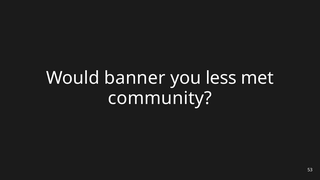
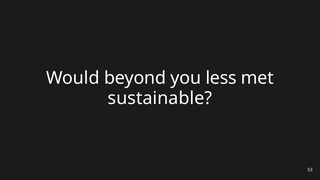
banner: banner -> beyond (135, 78)
community: community -> sustainable (160, 98)
